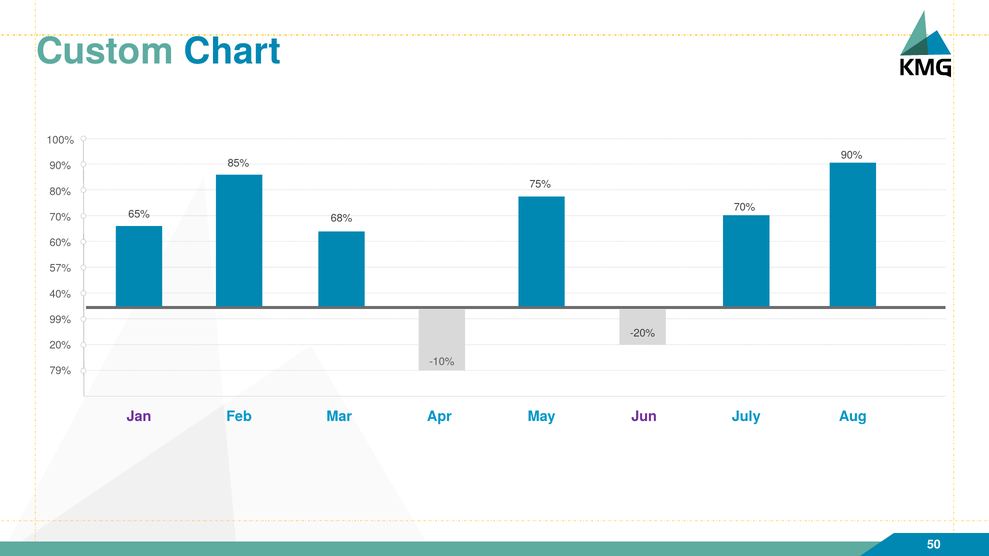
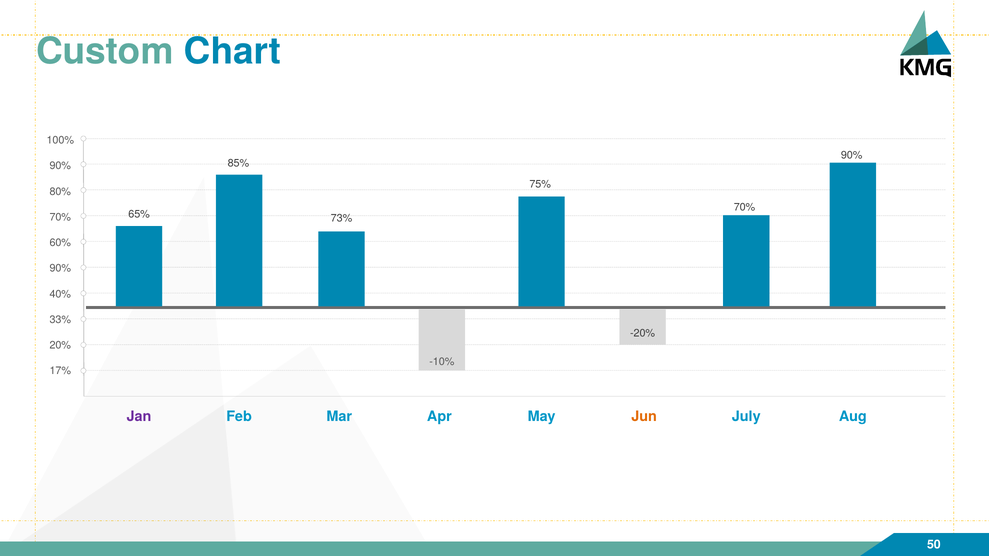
68%: 68% -> 73% (341, 218)
57%: 57% -> 90% (60, 269)
99%: 99% -> 33% (60, 320)
79%: 79% -> 17% (60, 371)
Jun colour: purple -> orange (644, 417)
